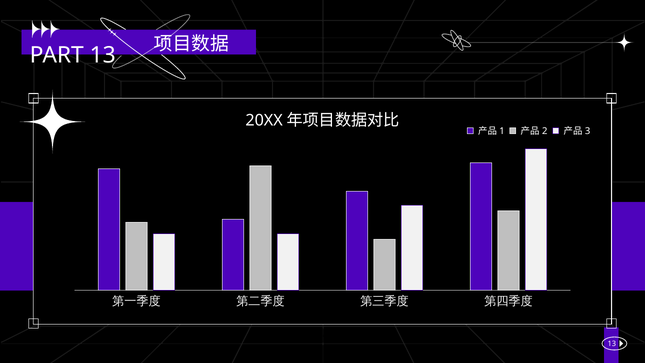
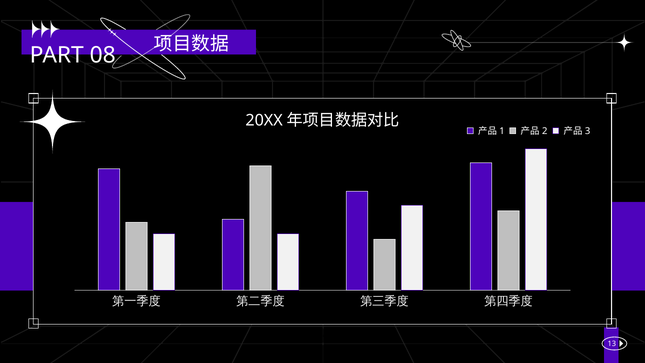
PART 13: 13 -> 08 (103, 55)
